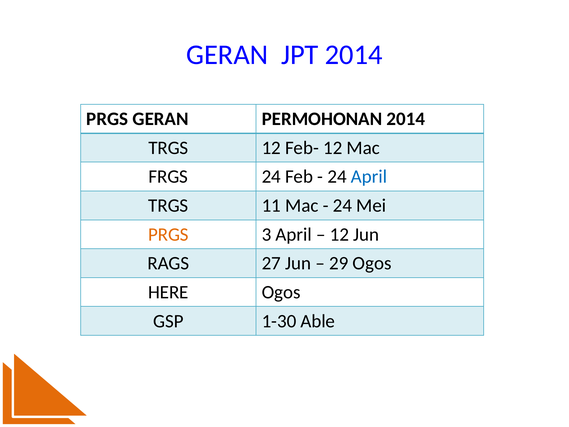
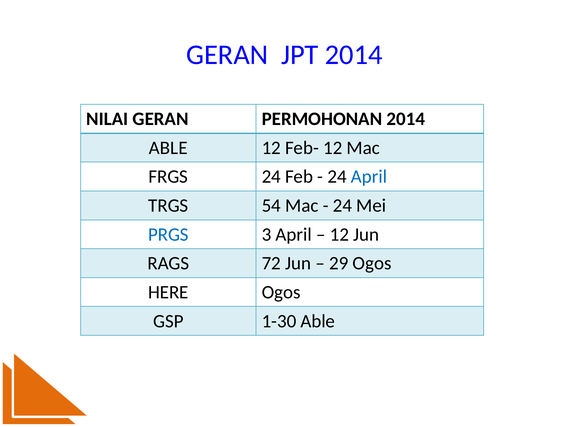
PRGS: PRGS -> NILAI (107, 119)
TRGS: TRGS -> ABLE (168, 148)
11: 11 -> 54 (271, 205)
PRGS colour: orange -> blue (168, 234)
27: 27 -> 72 (271, 263)
